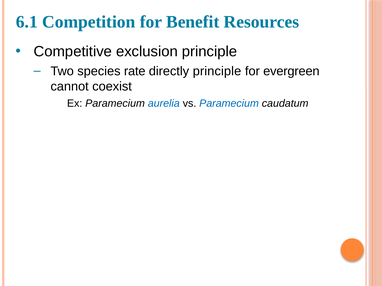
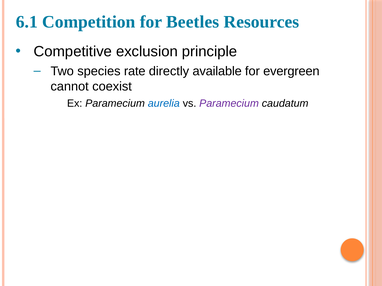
Benefit: Benefit -> Beetles (193, 22)
directly principle: principle -> available (217, 71)
Paramecium colour: blue -> purple (229, 104)
